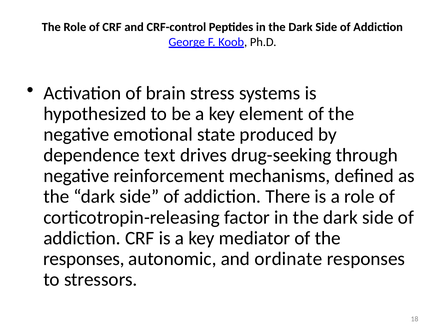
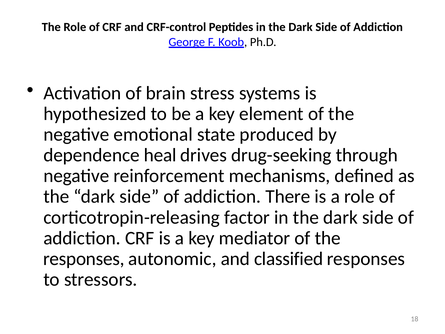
text: text -> heal (160, 155)
ordinate: ordinate -> classified (289, 259)
